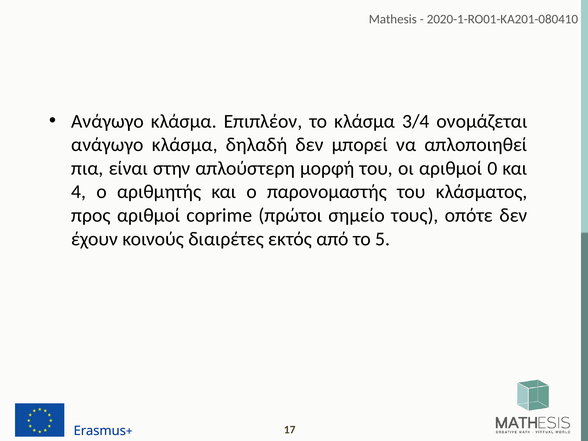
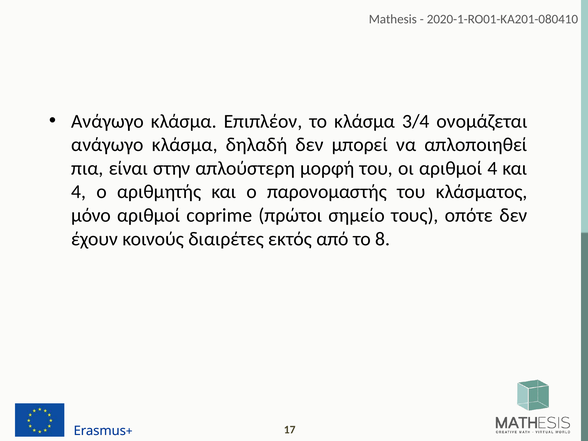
αριθμοί 0: 0 -> 4 (492, 168)
προς: προς -> μόνο (91, 215)
5: 5 -> 8 (383, 239)
